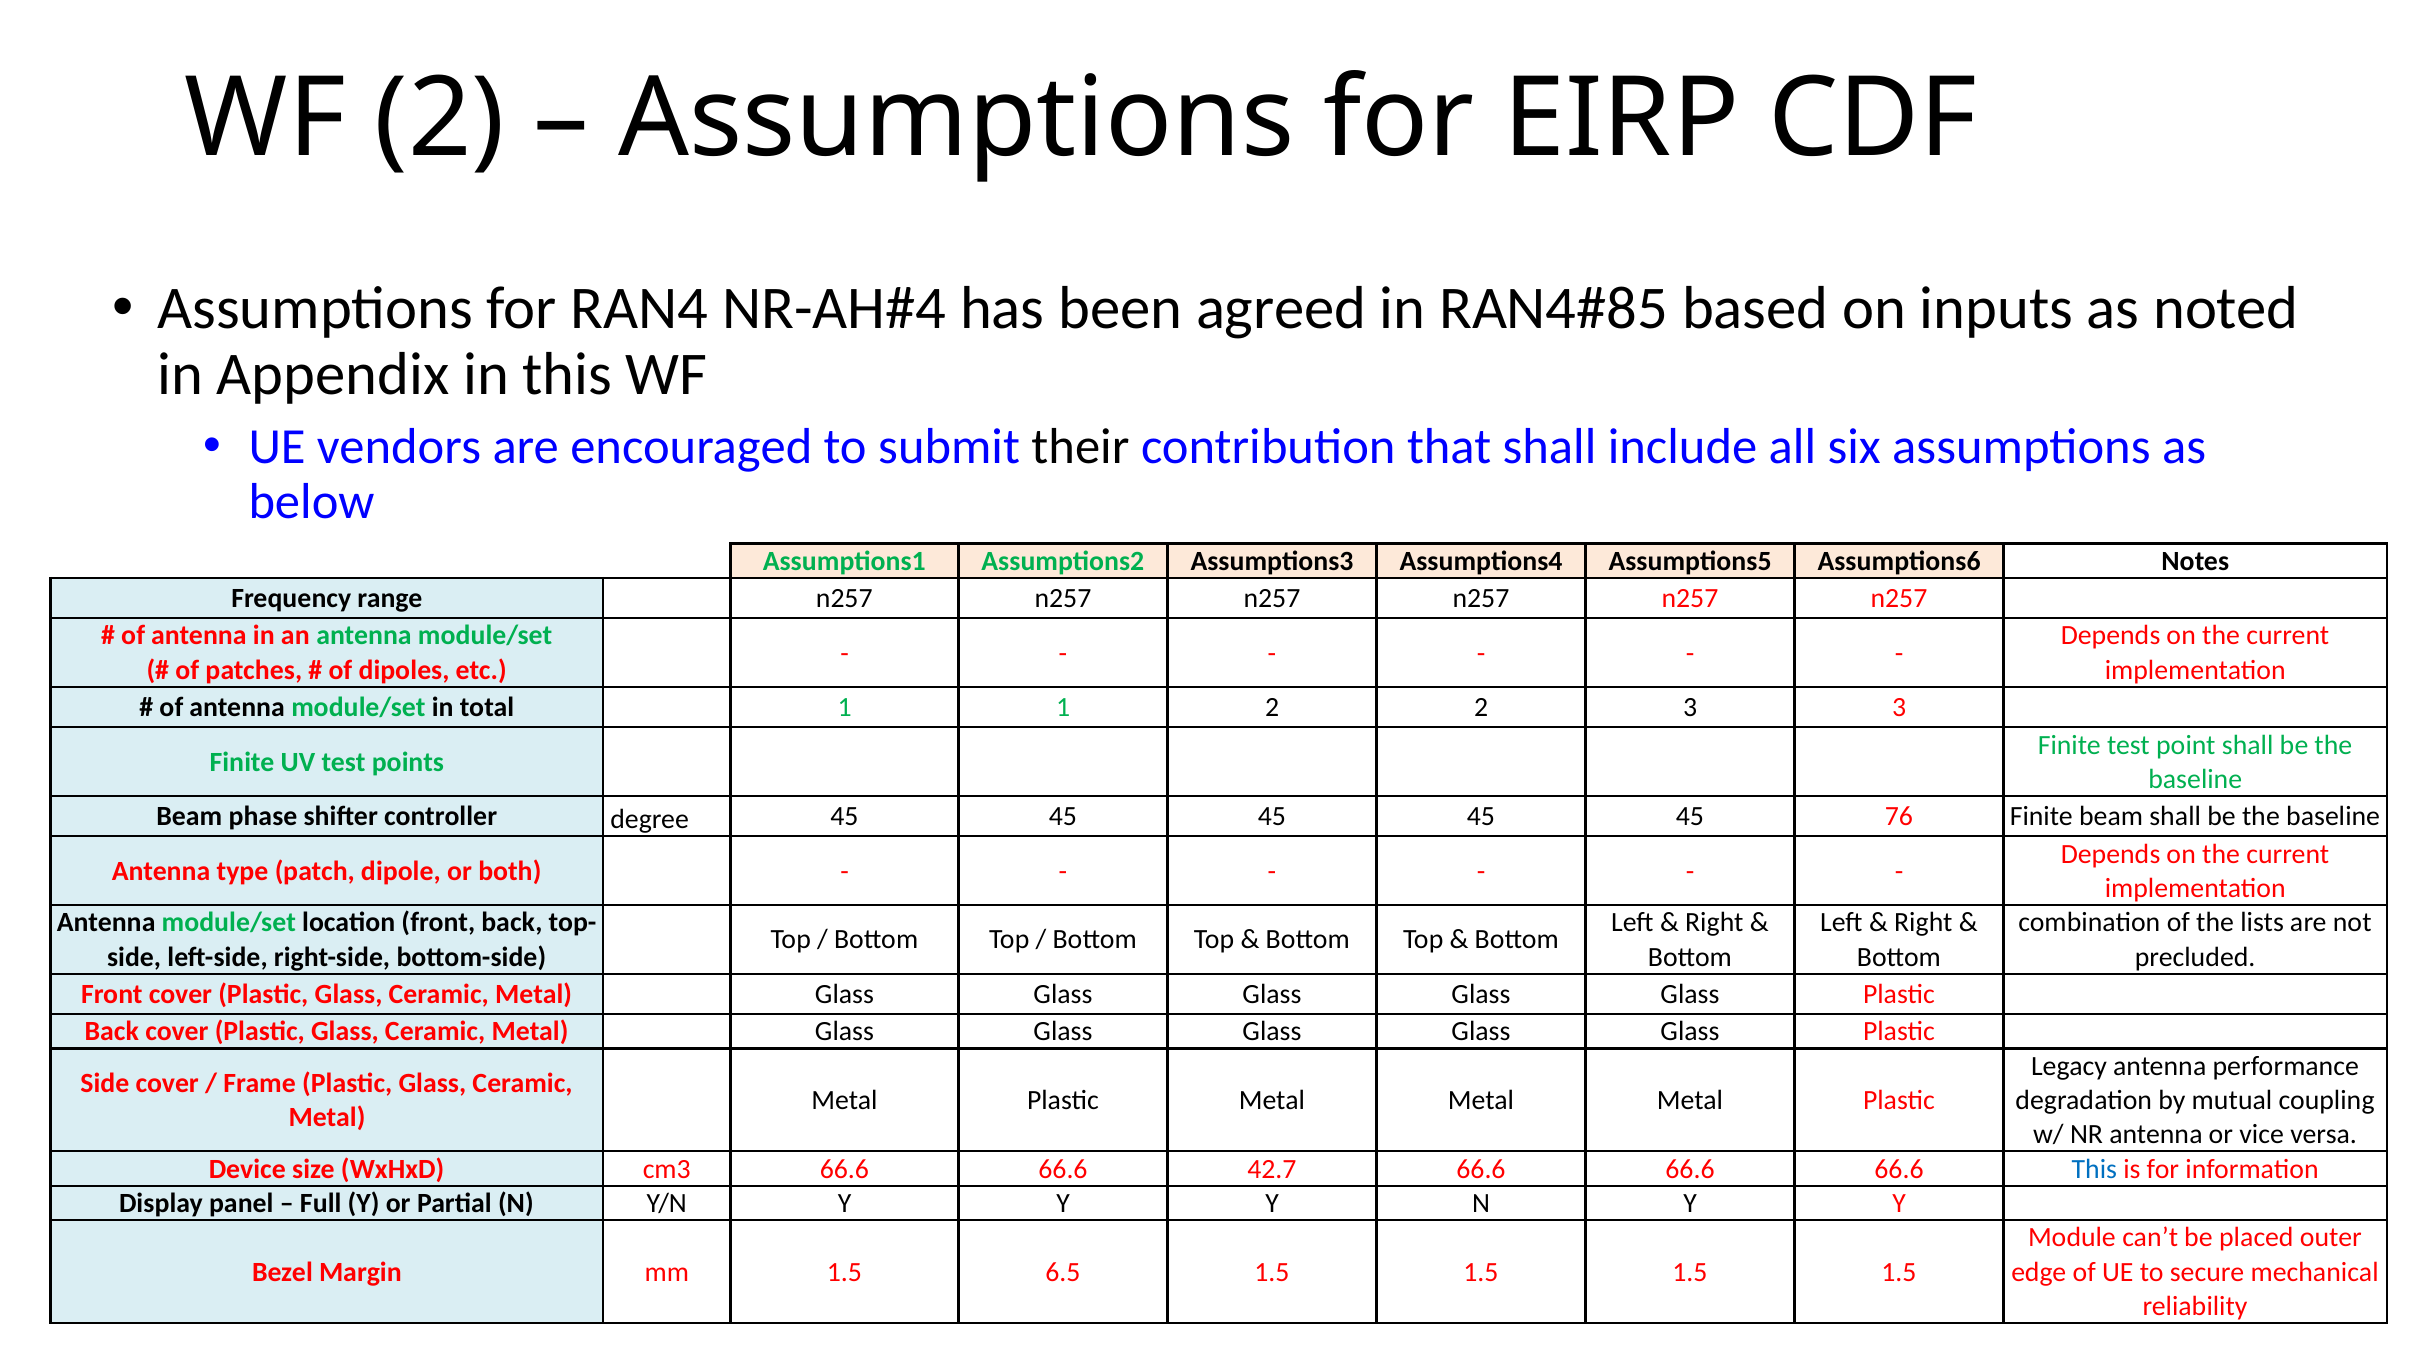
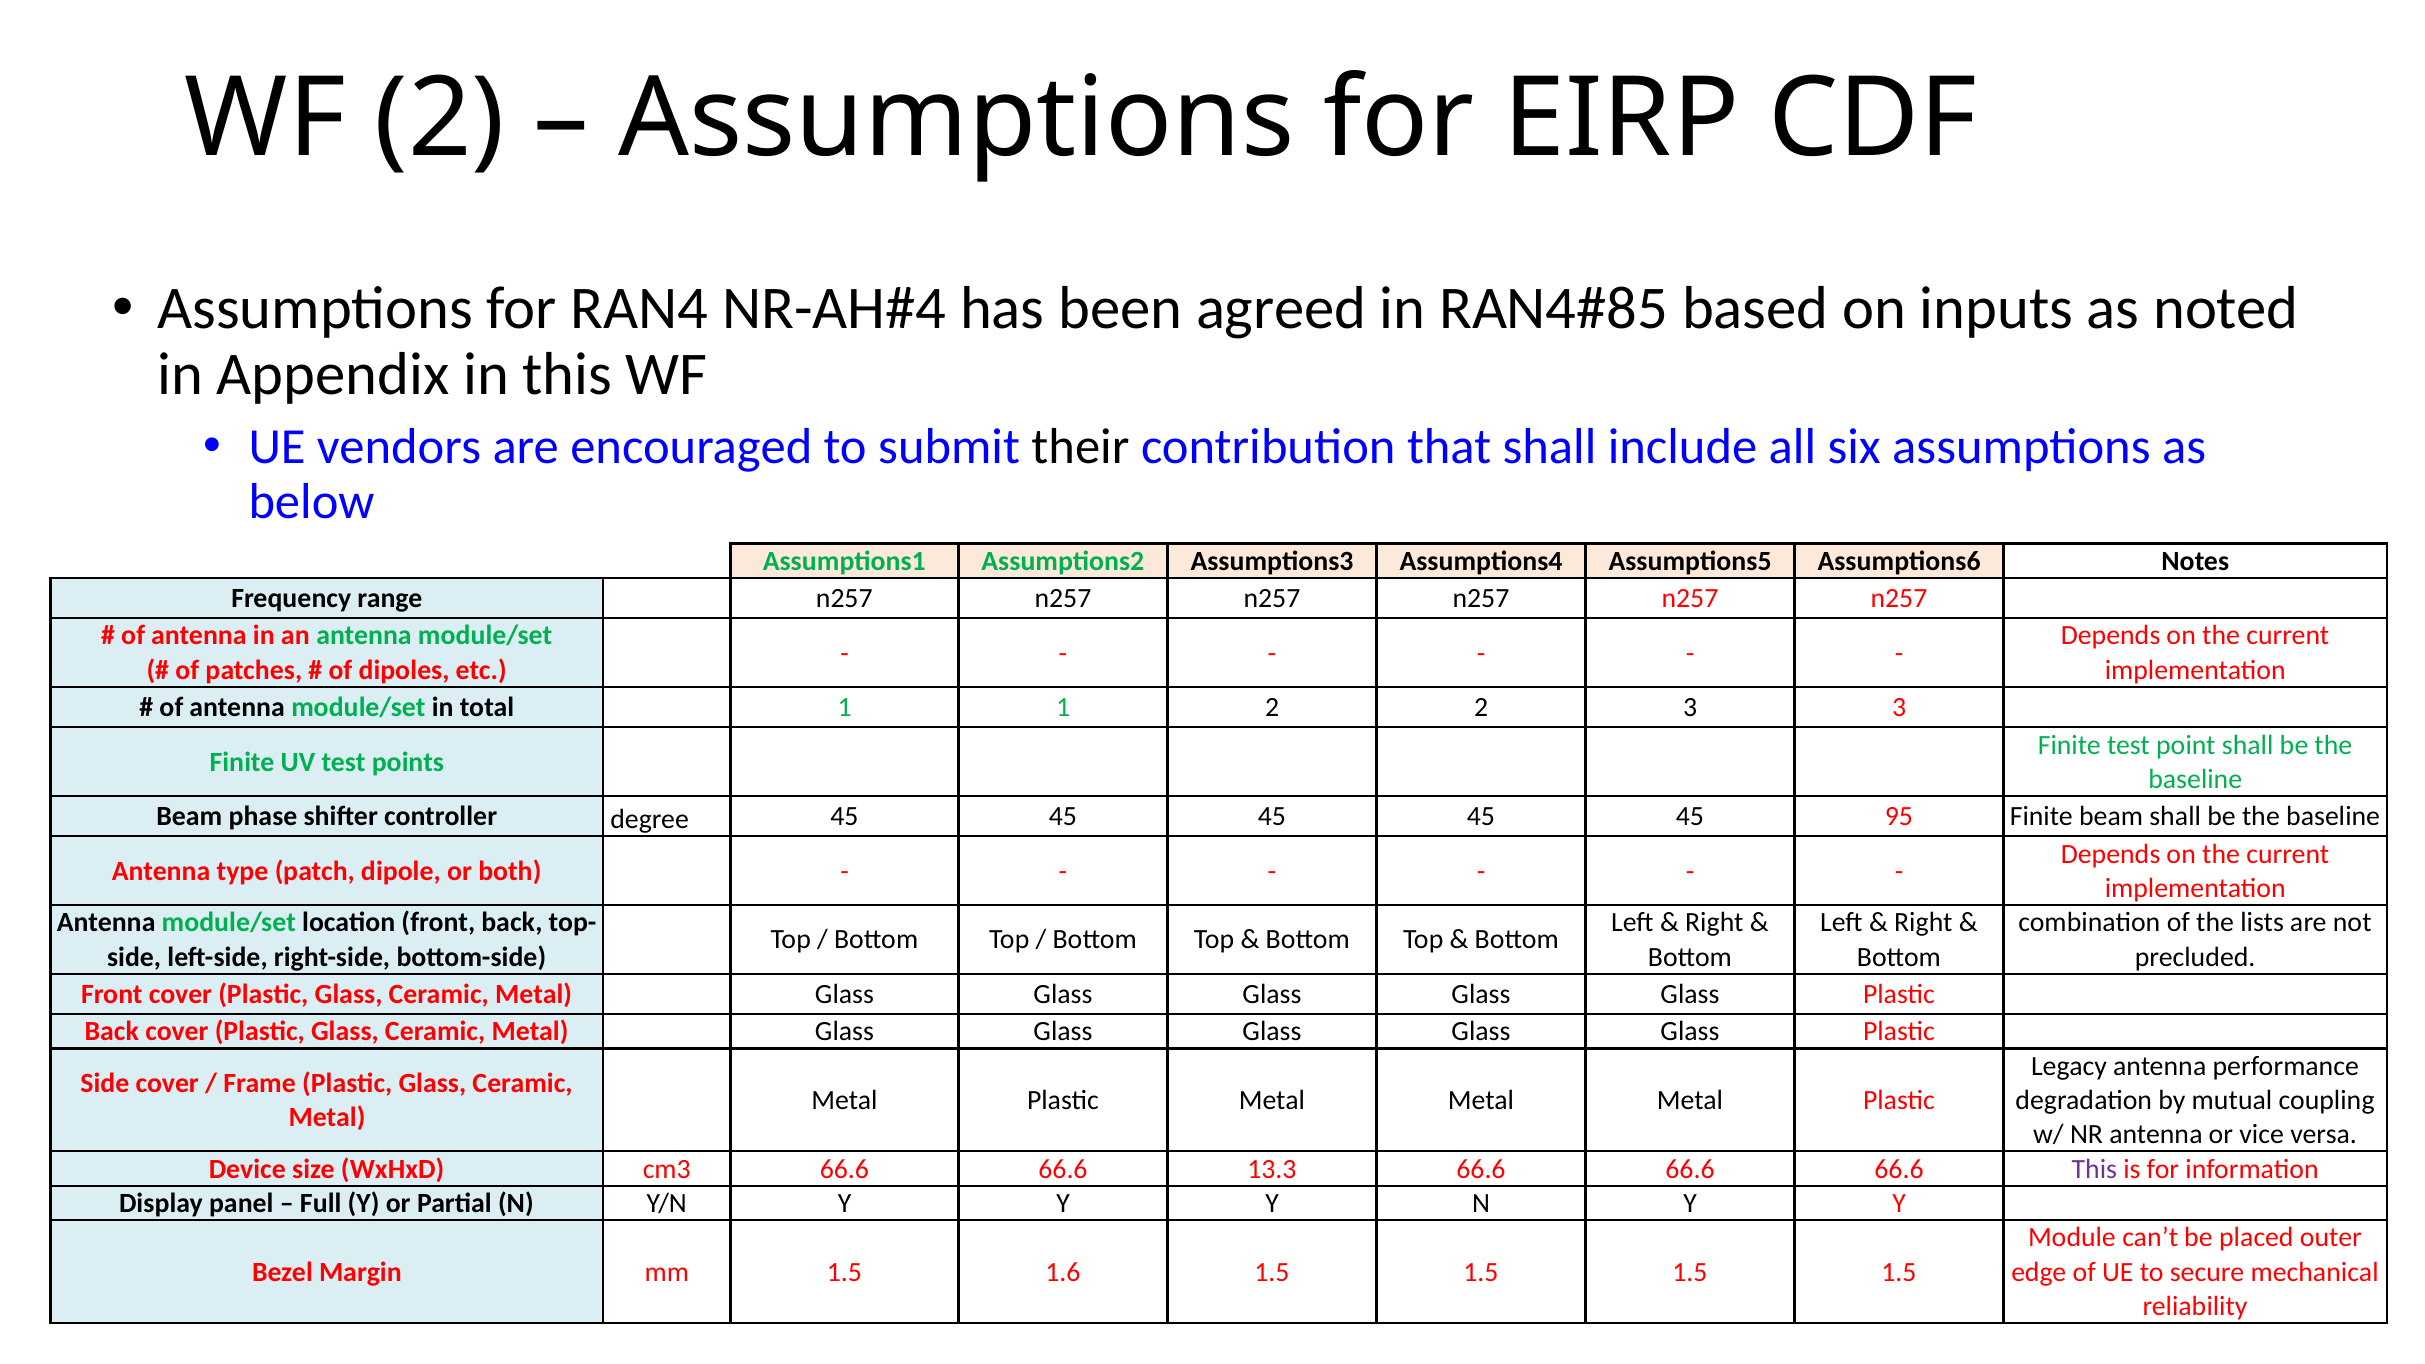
76: 76 -> 95 (1899, 817)
42.7: 42.7 -> 13.3 (1272, 1169)
This colour: blue -> purple (2094, 1169)
6.5: 6.5 -> 1.6 (1063, 1272)
